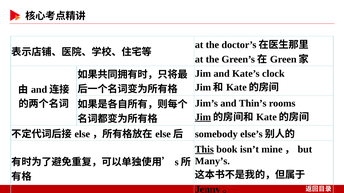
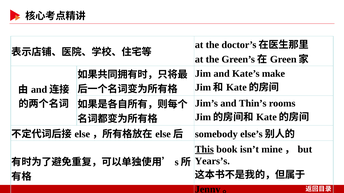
clock: clock -> make (273, 74)
Jim underline: present -> none (203, 117)
Many’s: Many’s -> Years’s (212, 162)
